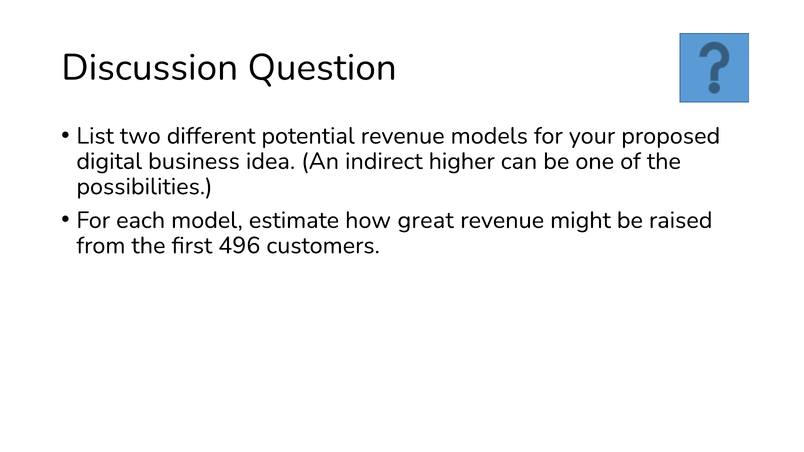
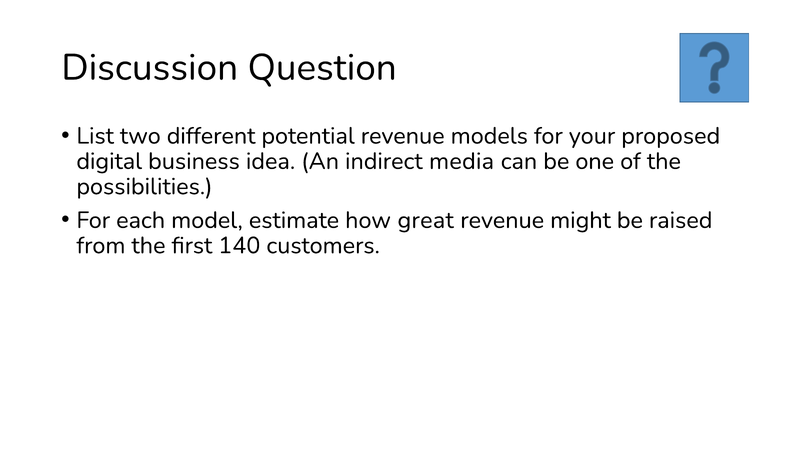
higher: higher -> media (462, 161)
496: 496 -> 140 (239, 246)
